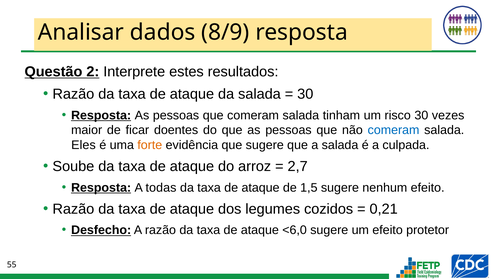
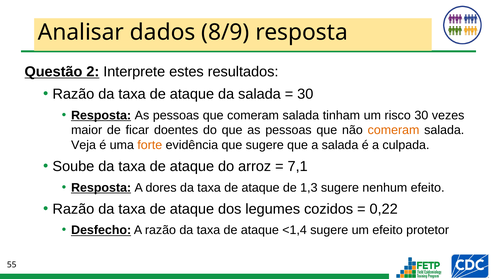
comeram colour: blue -> orange (394, 130)
Eles: Eles -> Veja (84, 145)
2,7: 2,7 -> 7,1 (298, 167)
todas: todas -> dores (161, 188)
1,5: 1,5 -> 1,3 (309, 188)
0,21: 0,21 -> 0,22 (384, 210)
<6,0: <6,0 -> <1,4 (295, 231)
